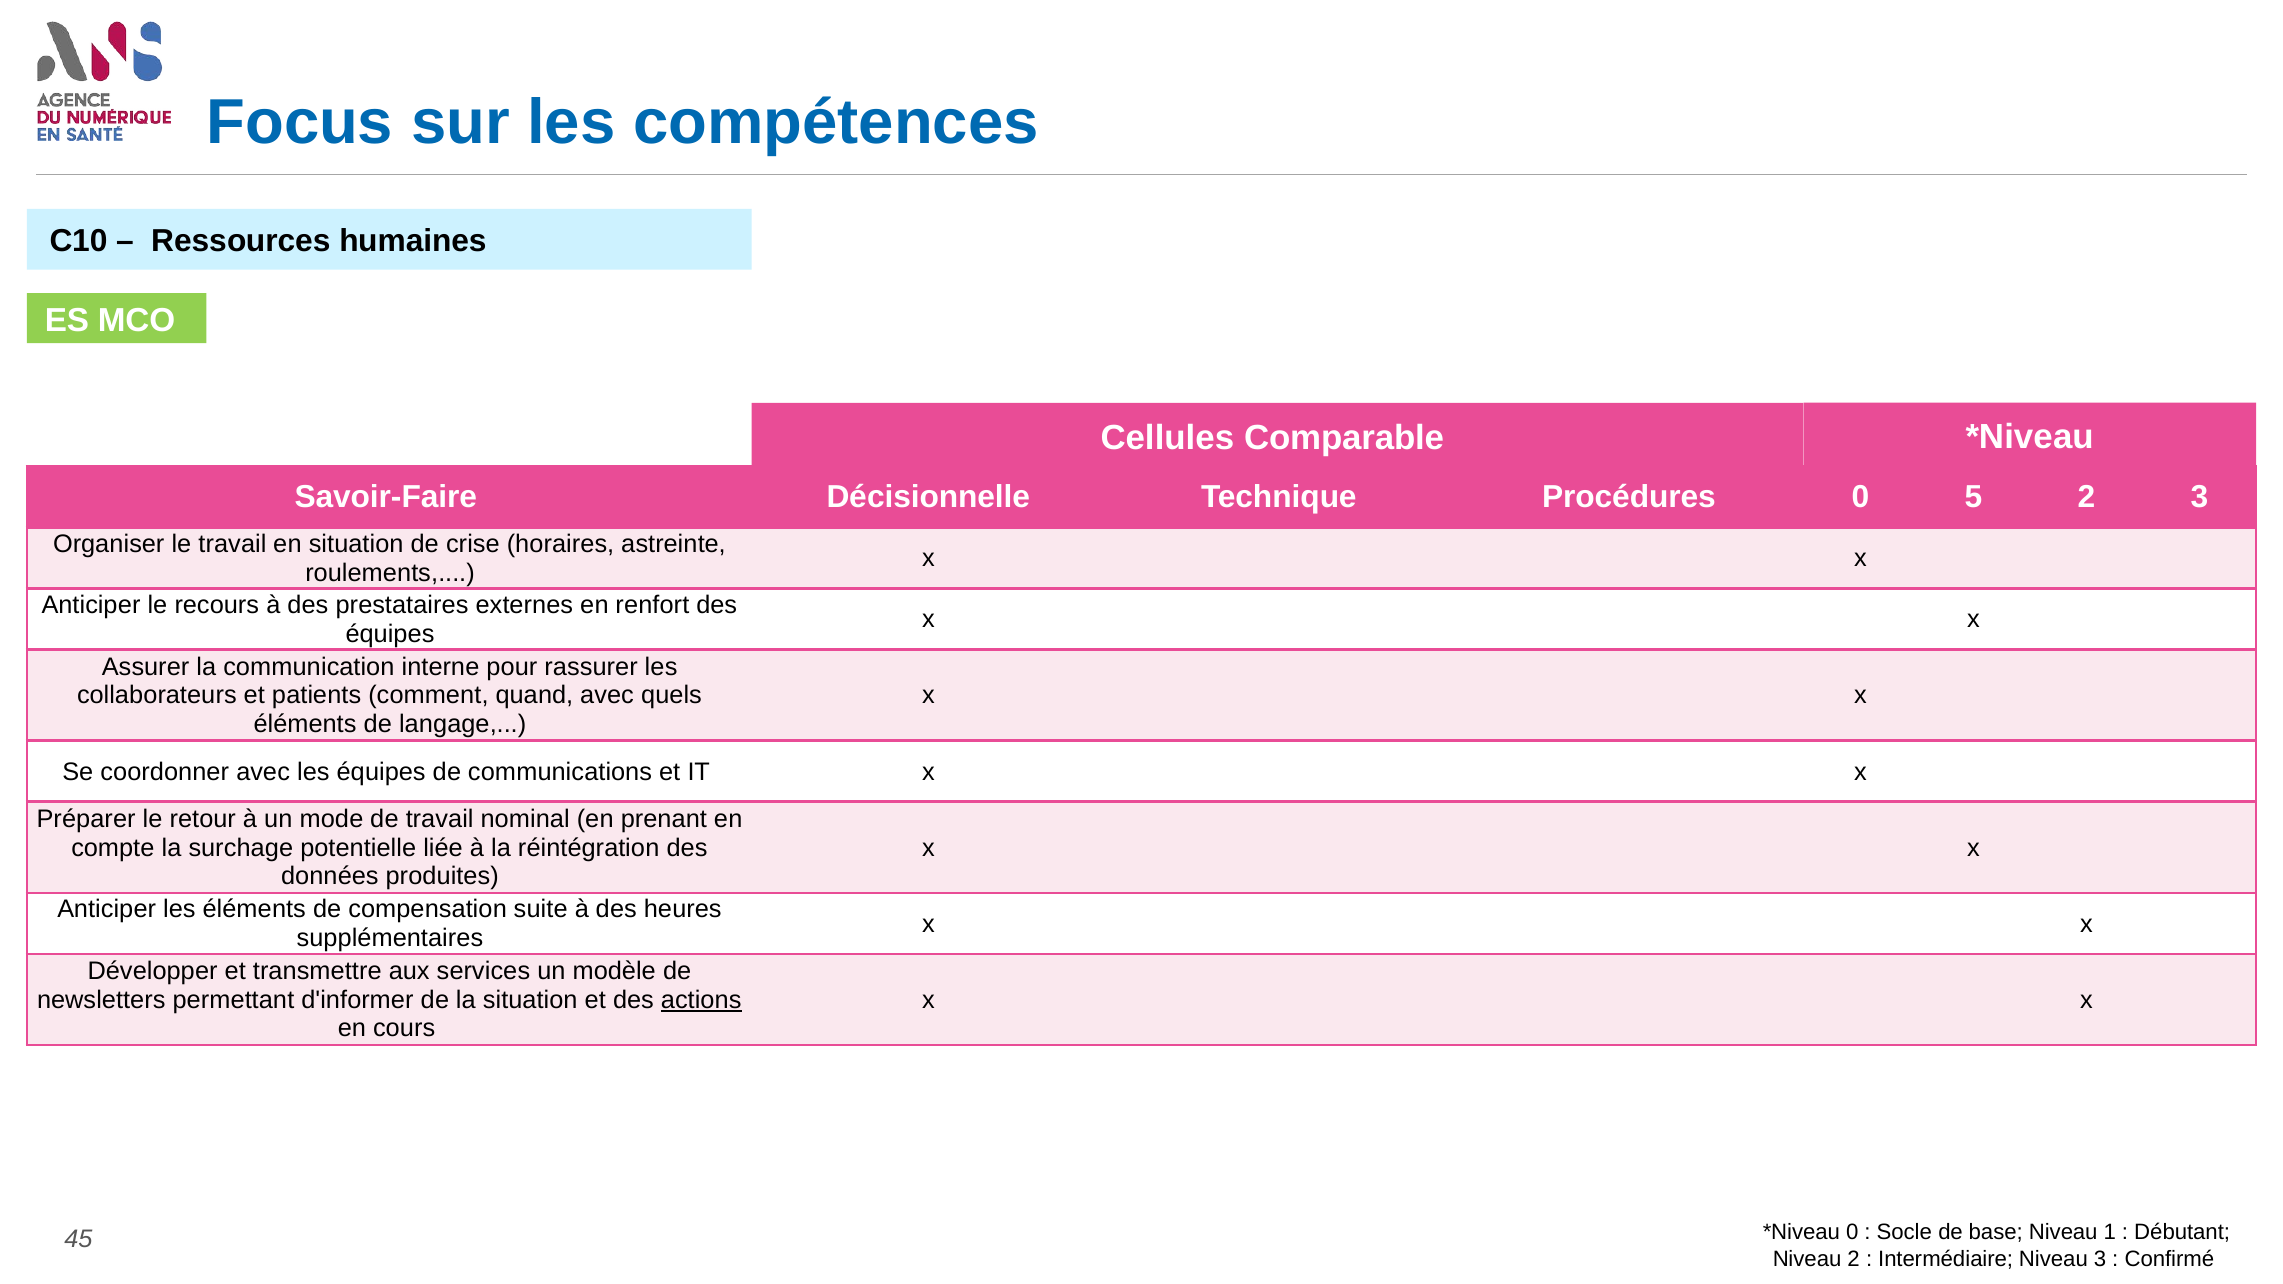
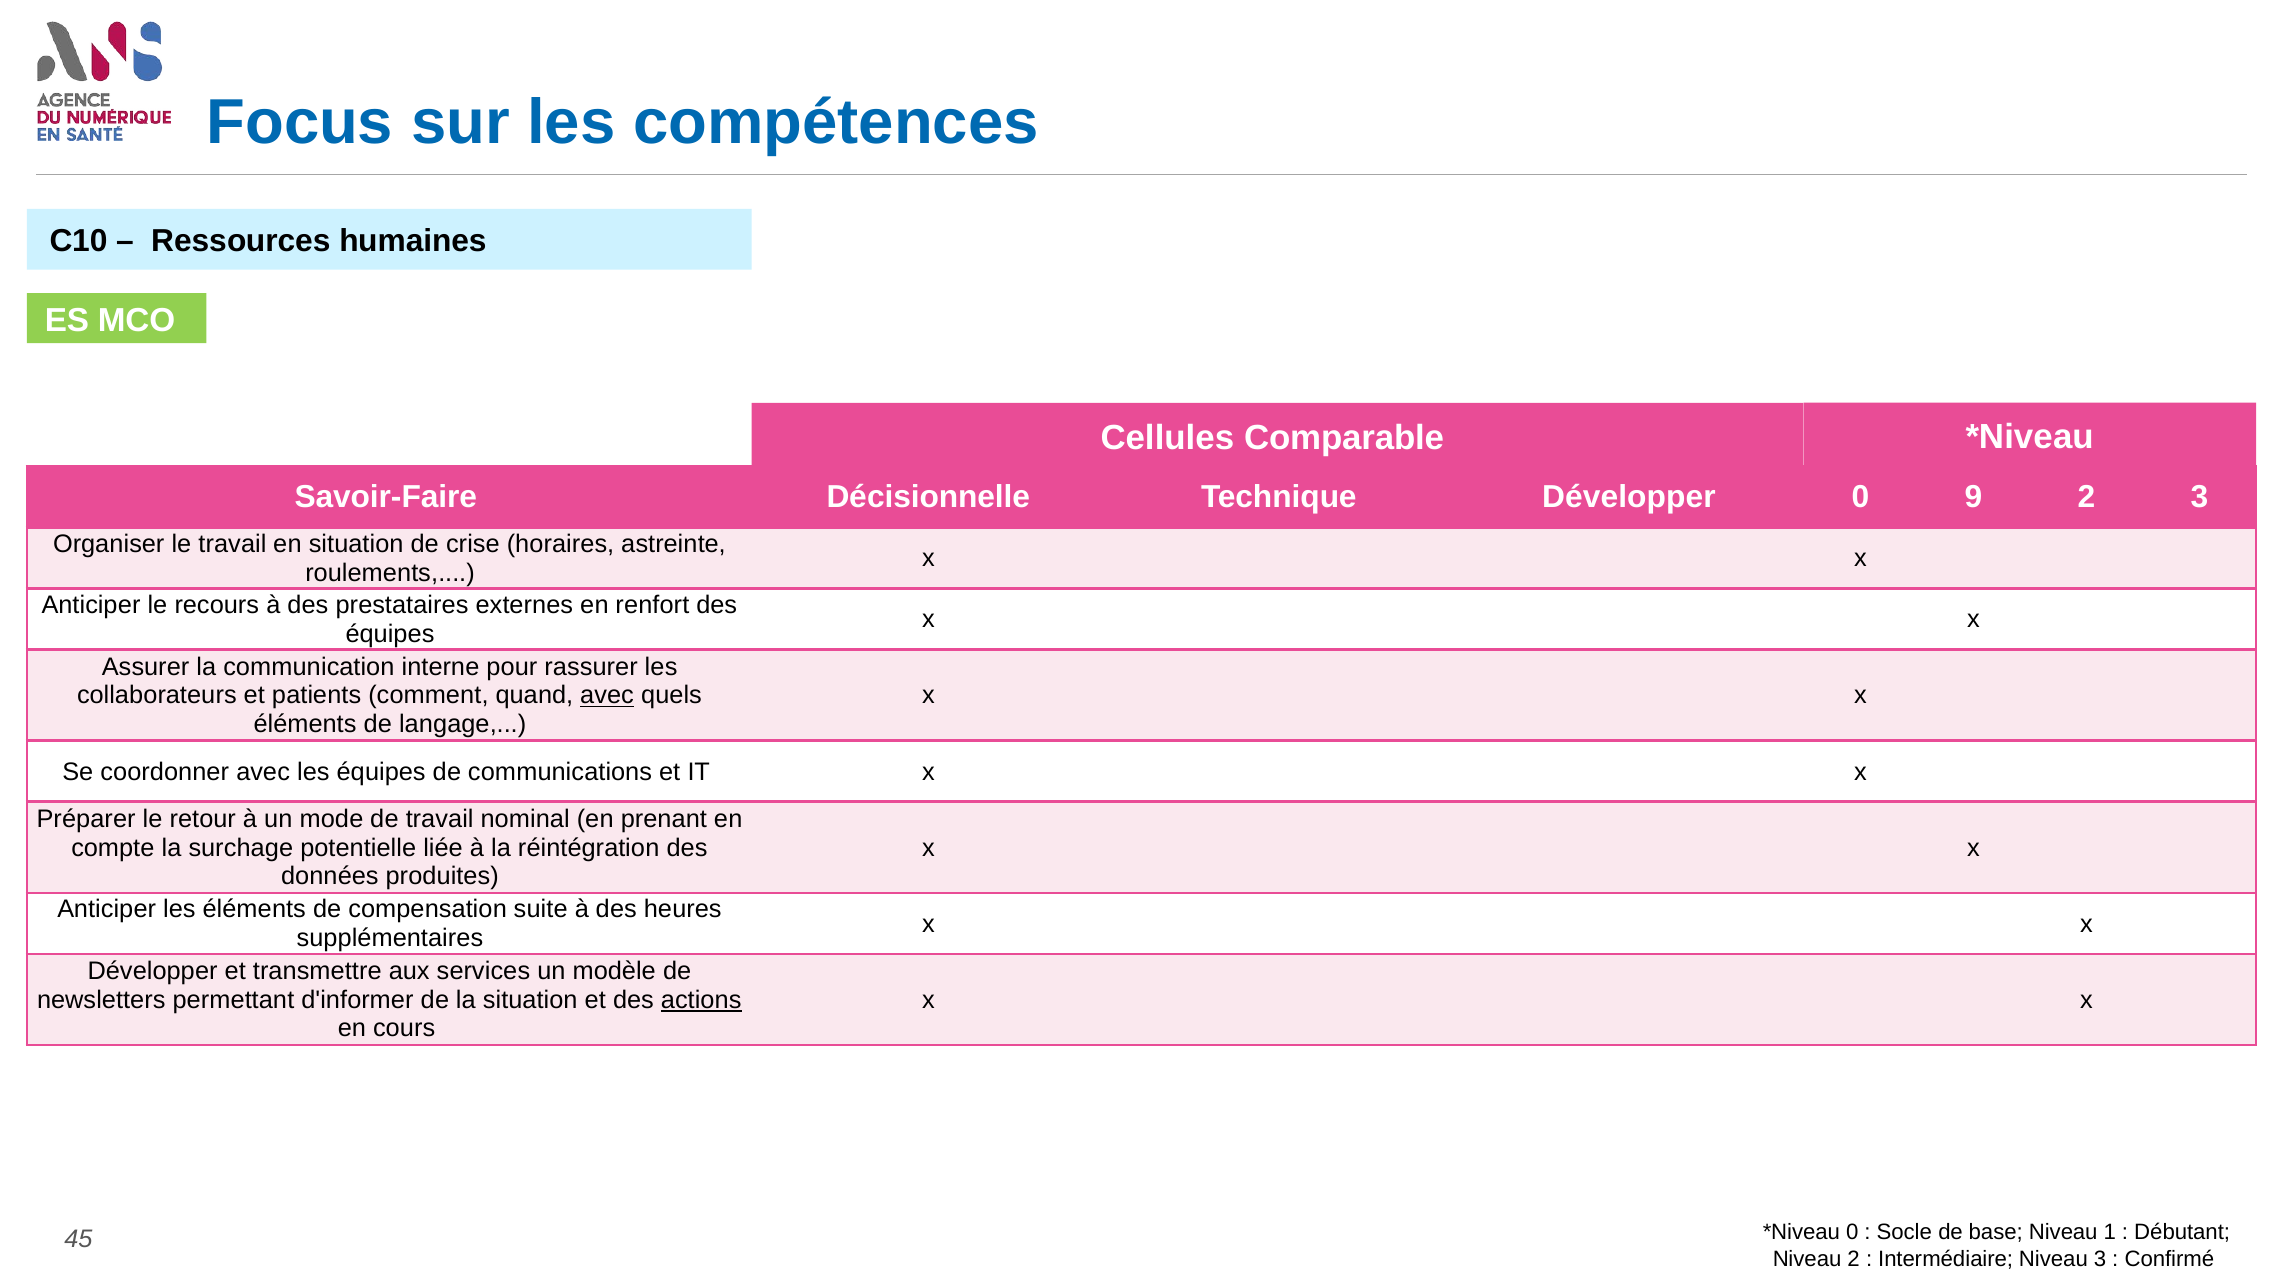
Technique Procédures: Procédures -> Développer (1629, 497)
5: 5 -> 9 (1973, 497)
avec underline: none -> present (607, 696)
